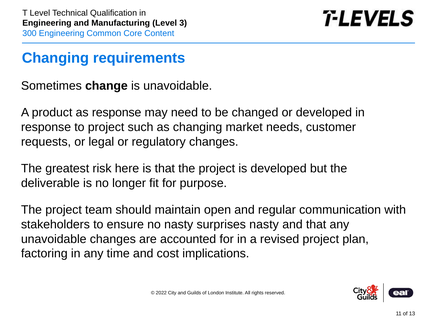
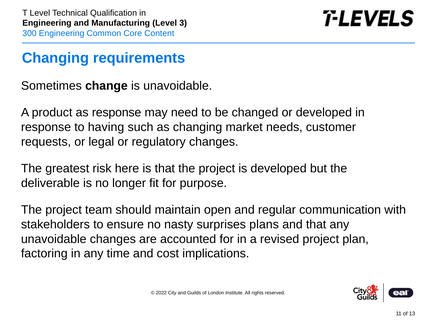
to project: project -> having (106, 127)
surprises nasty: nasty -> plans (264, 224)
